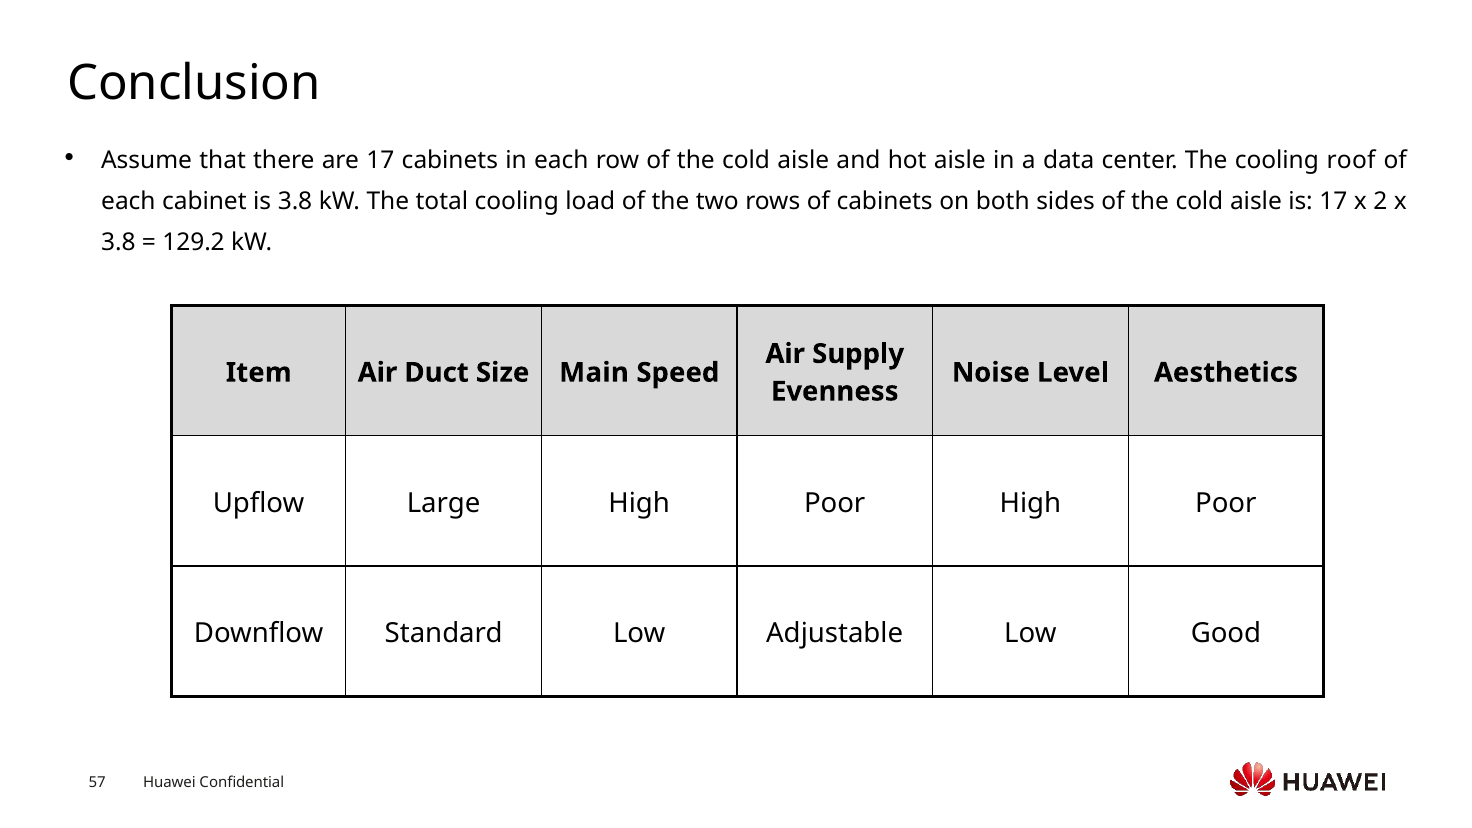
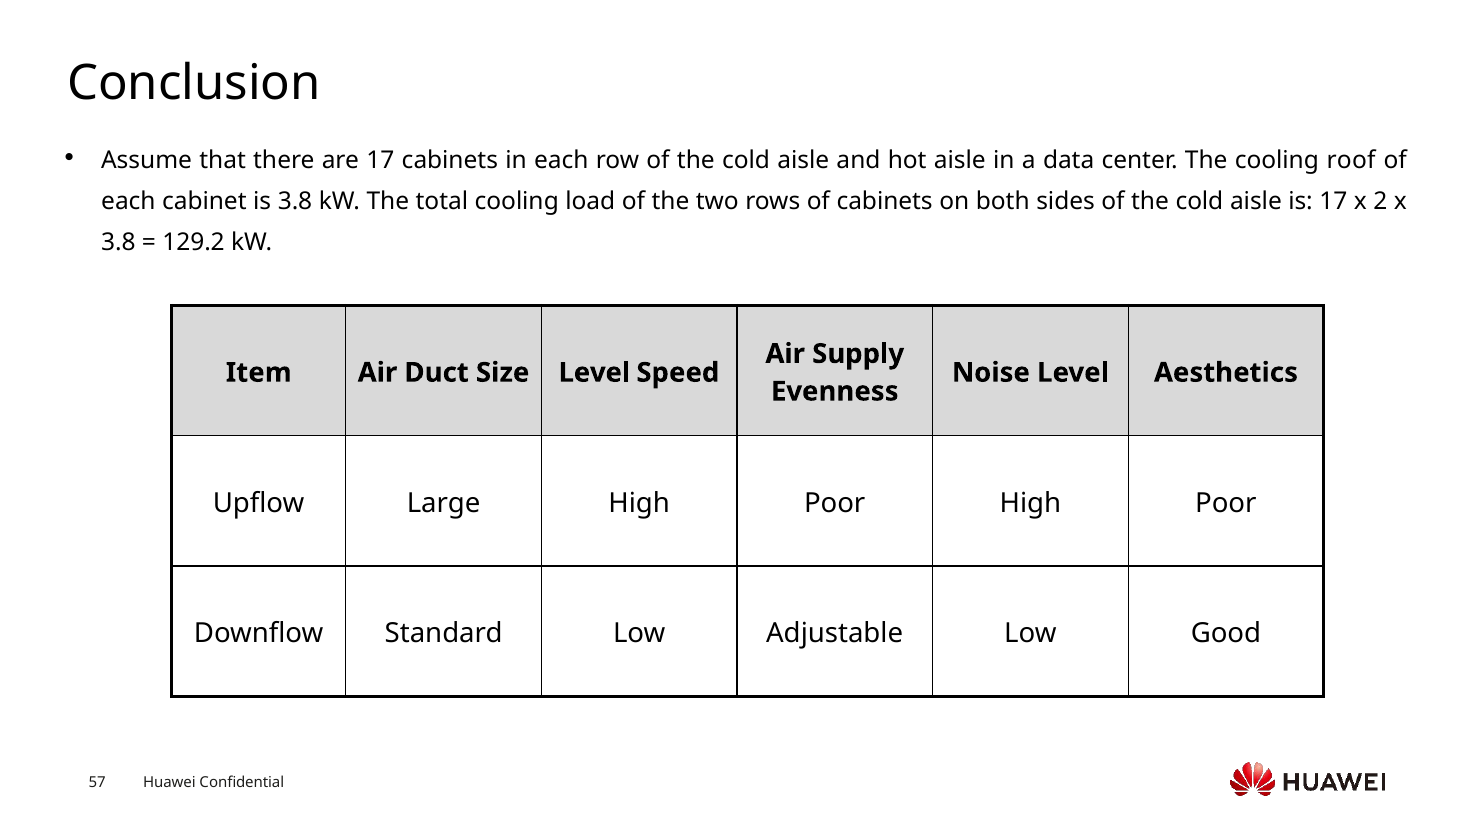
Size Main: Main -> Level (594, 373)
